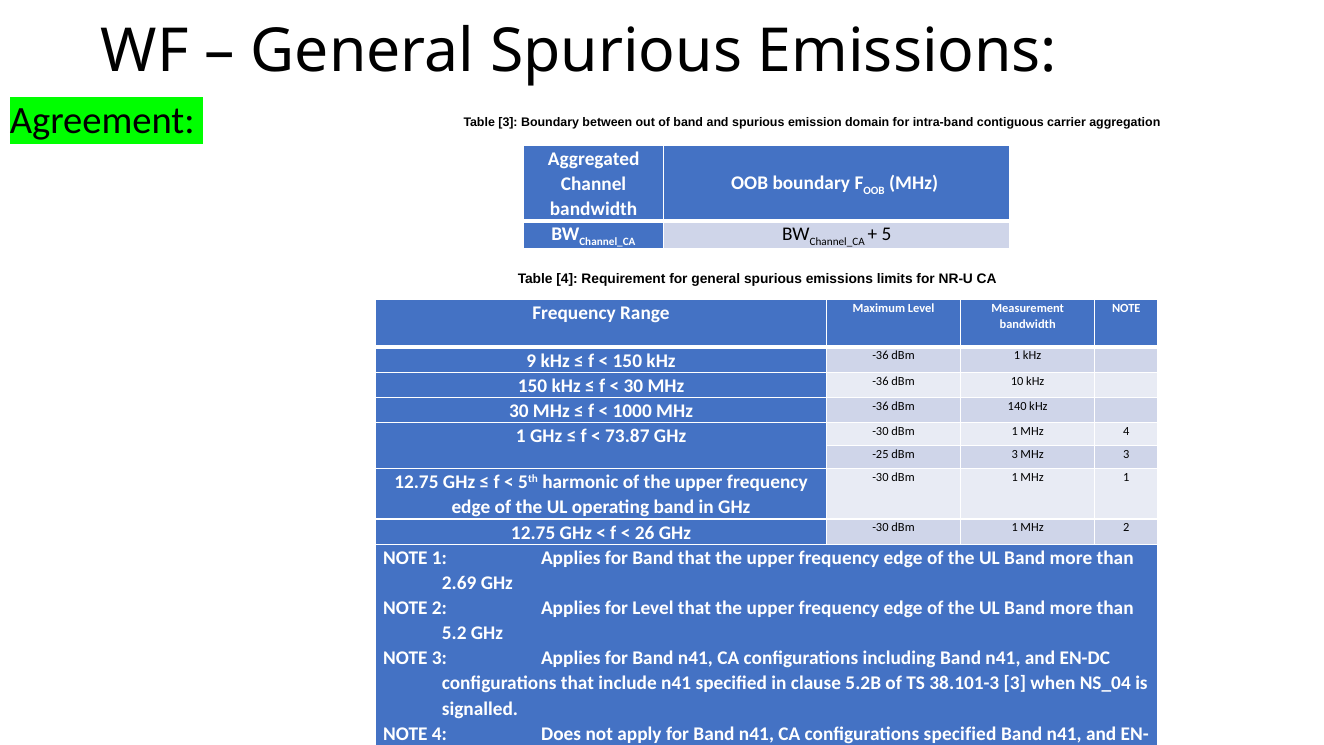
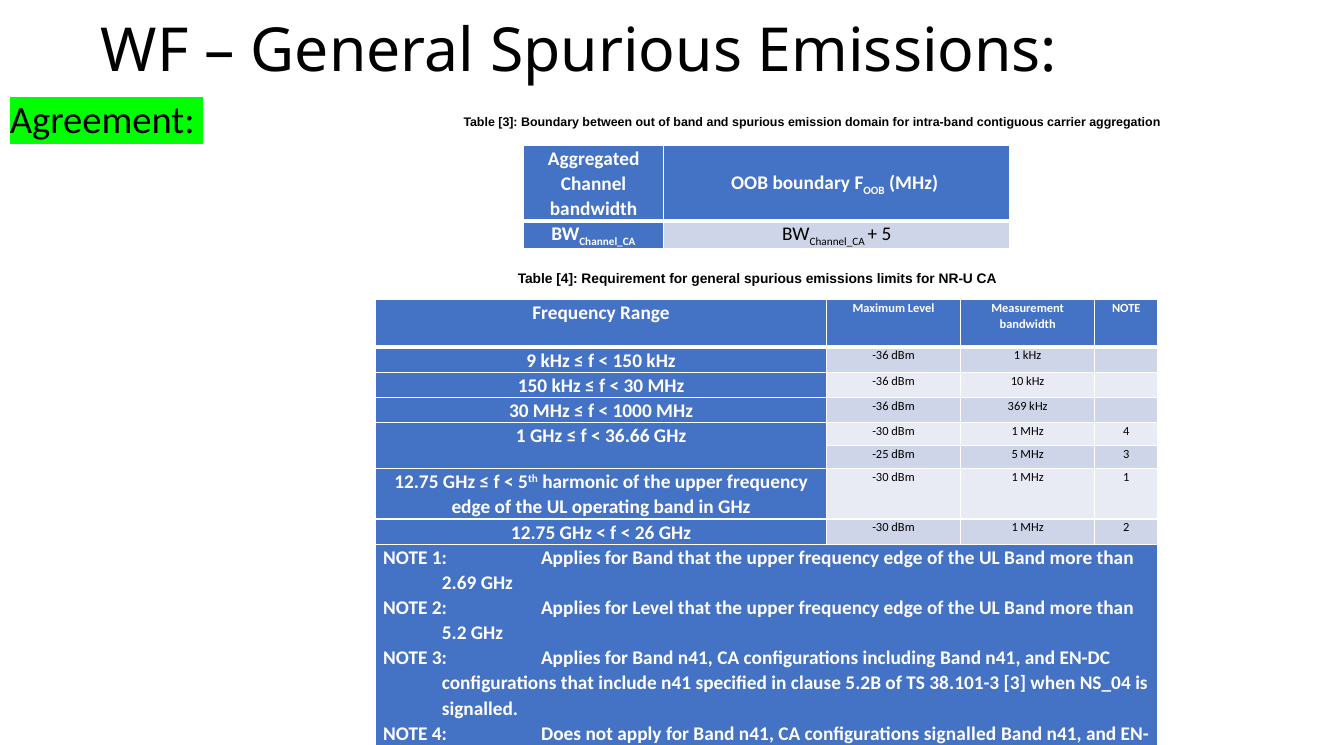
140: 140 -> 369 (1017, 406)
73.87: 73.87 -> 36.66 (627, 436)
dBm 3: 3 -> 5 (1015, 454)
configurations specified: specified -> signalled (960, 734)
